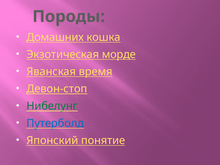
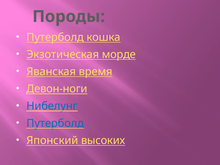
Домашних: Домашних -> Путерболд (55, 37)
Девон-стоп: Девон-стоп -> Девон-ноги (57, 89)
Нибелунг colour: green -> blue (52, 106)
понятие: понятие -> высоких (103, 140)
